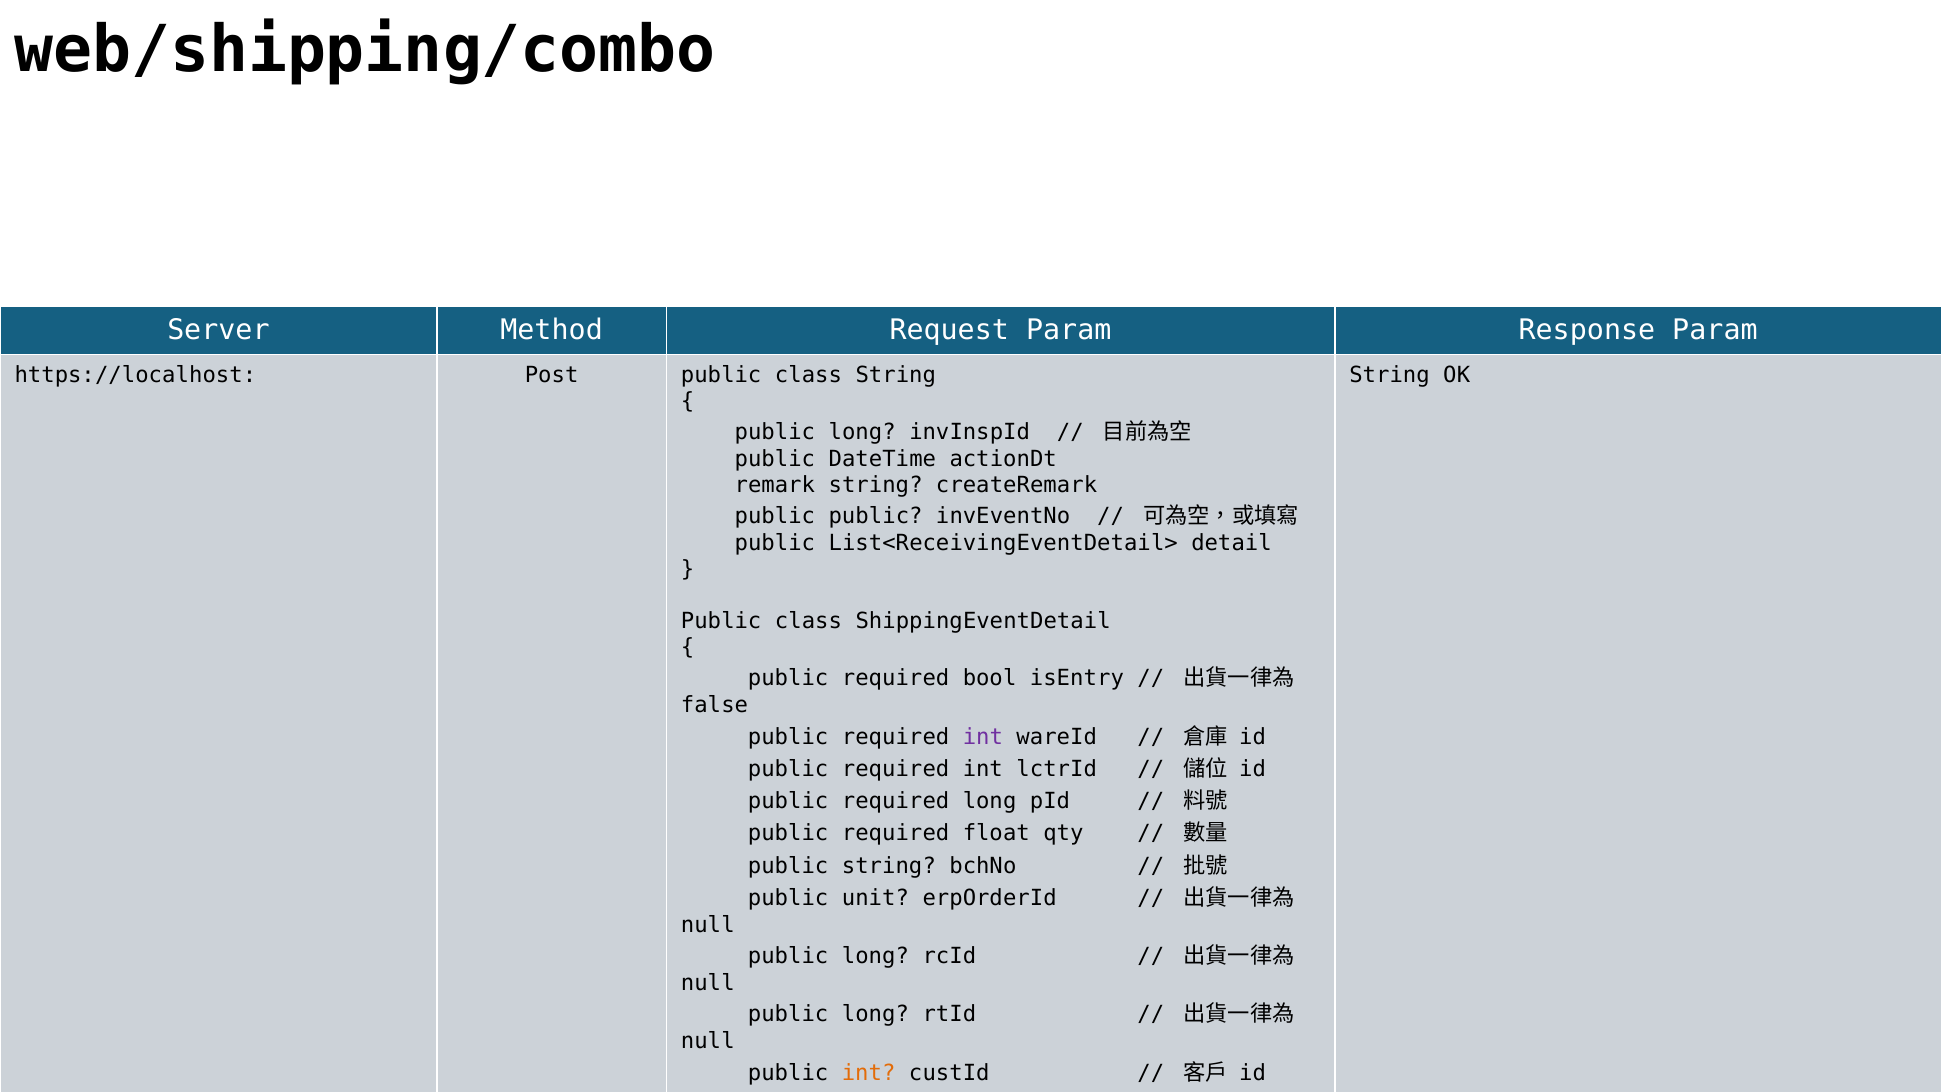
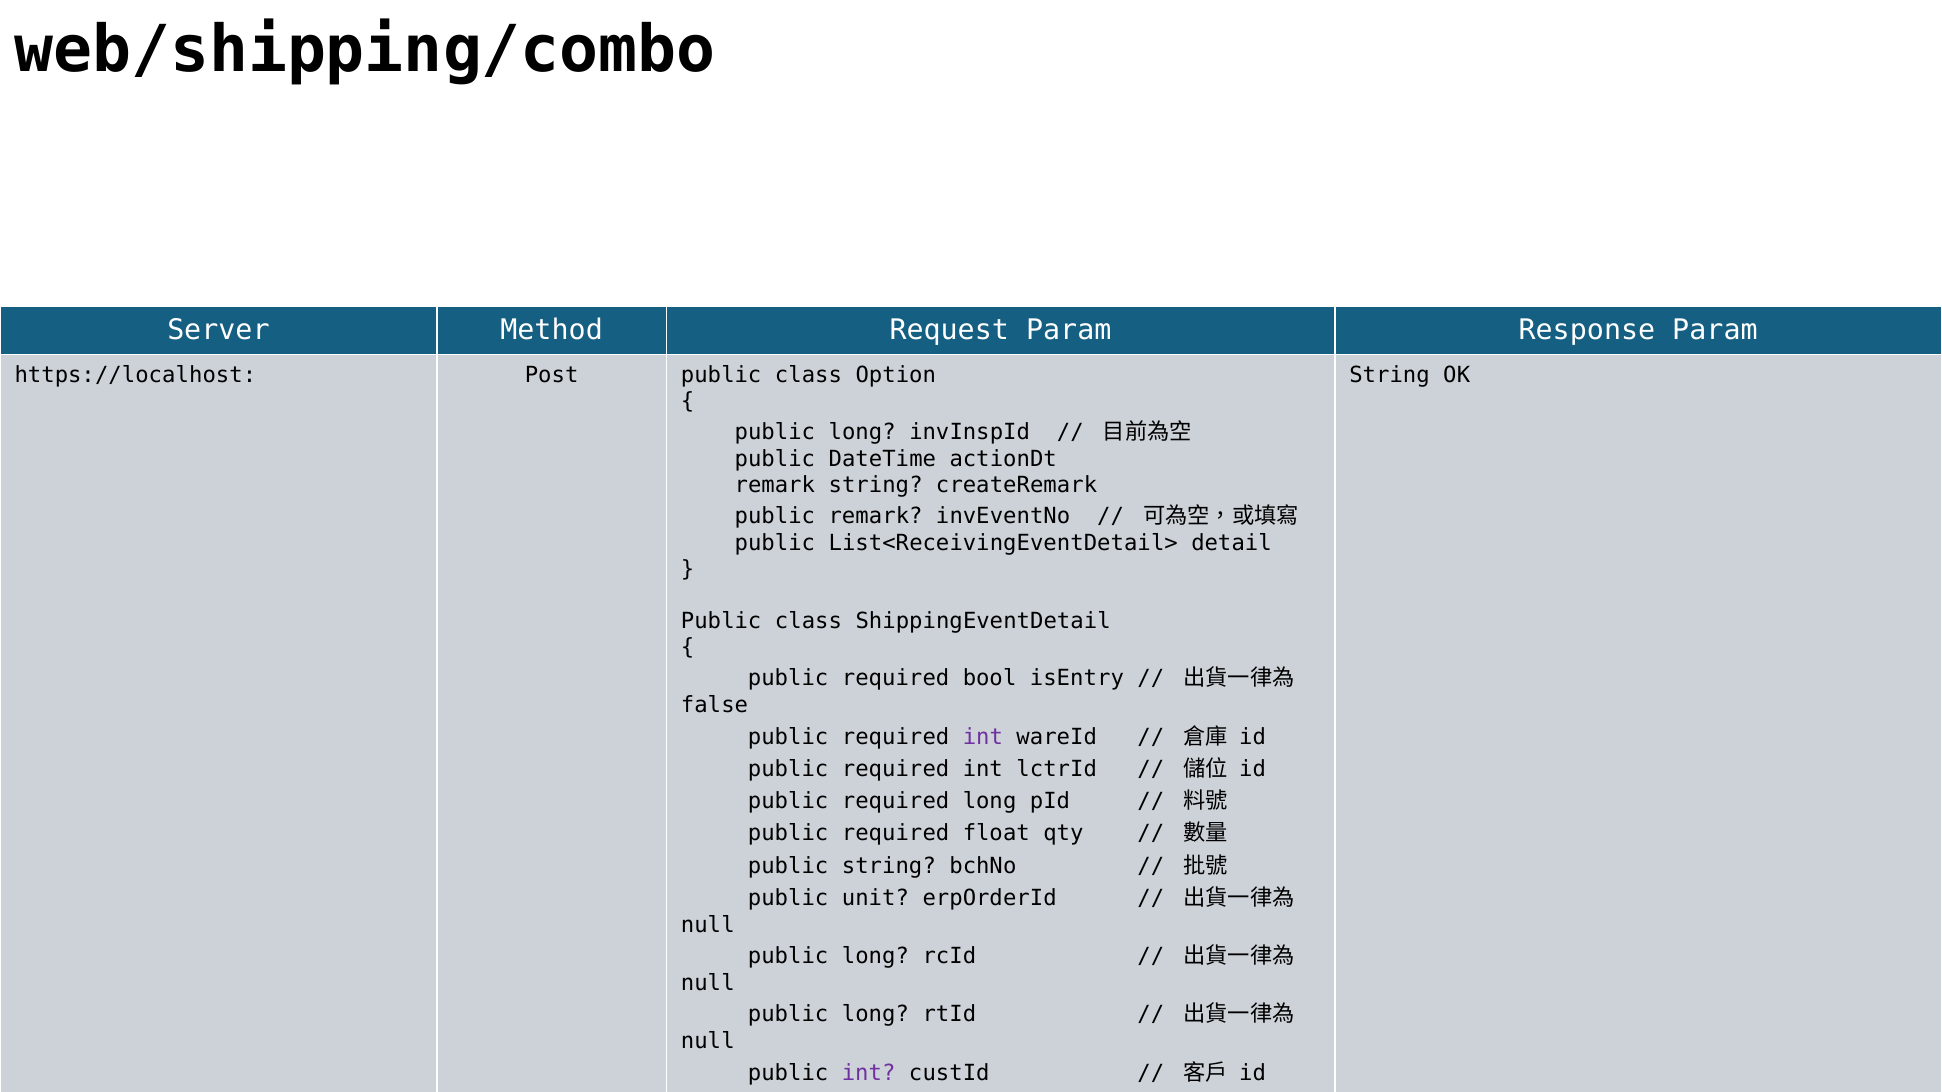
class String: String -> Option (896, 375)
public public: public -> remark (876, 517)
int colour: orange -> purple (869, 1073)
